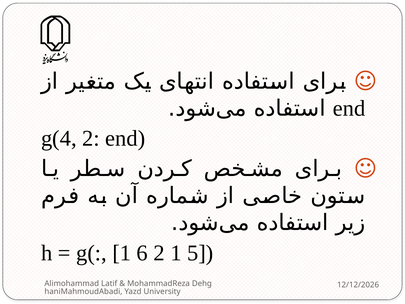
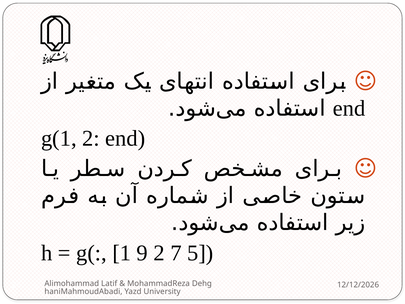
g(4: g(4 -> g(1 (59, 138)
6: 6 -> 9 (142, 253)
2 1: 1 -> 7 (176, 253)
